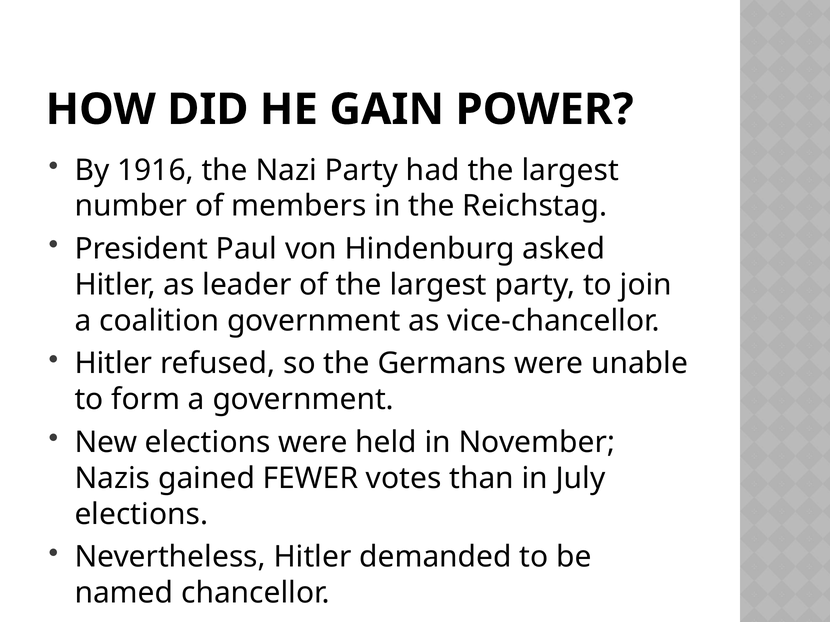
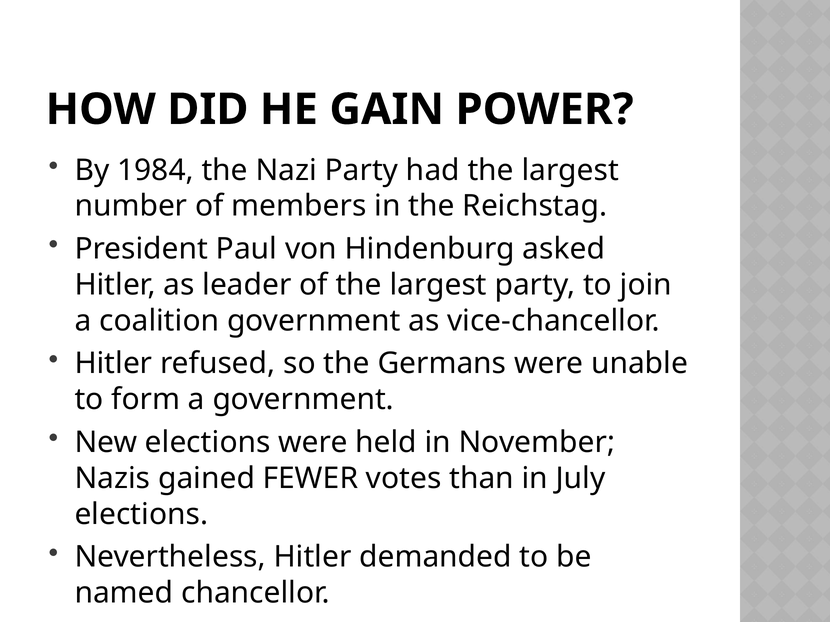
1916: 1916 -> 1984 (155, 170)
